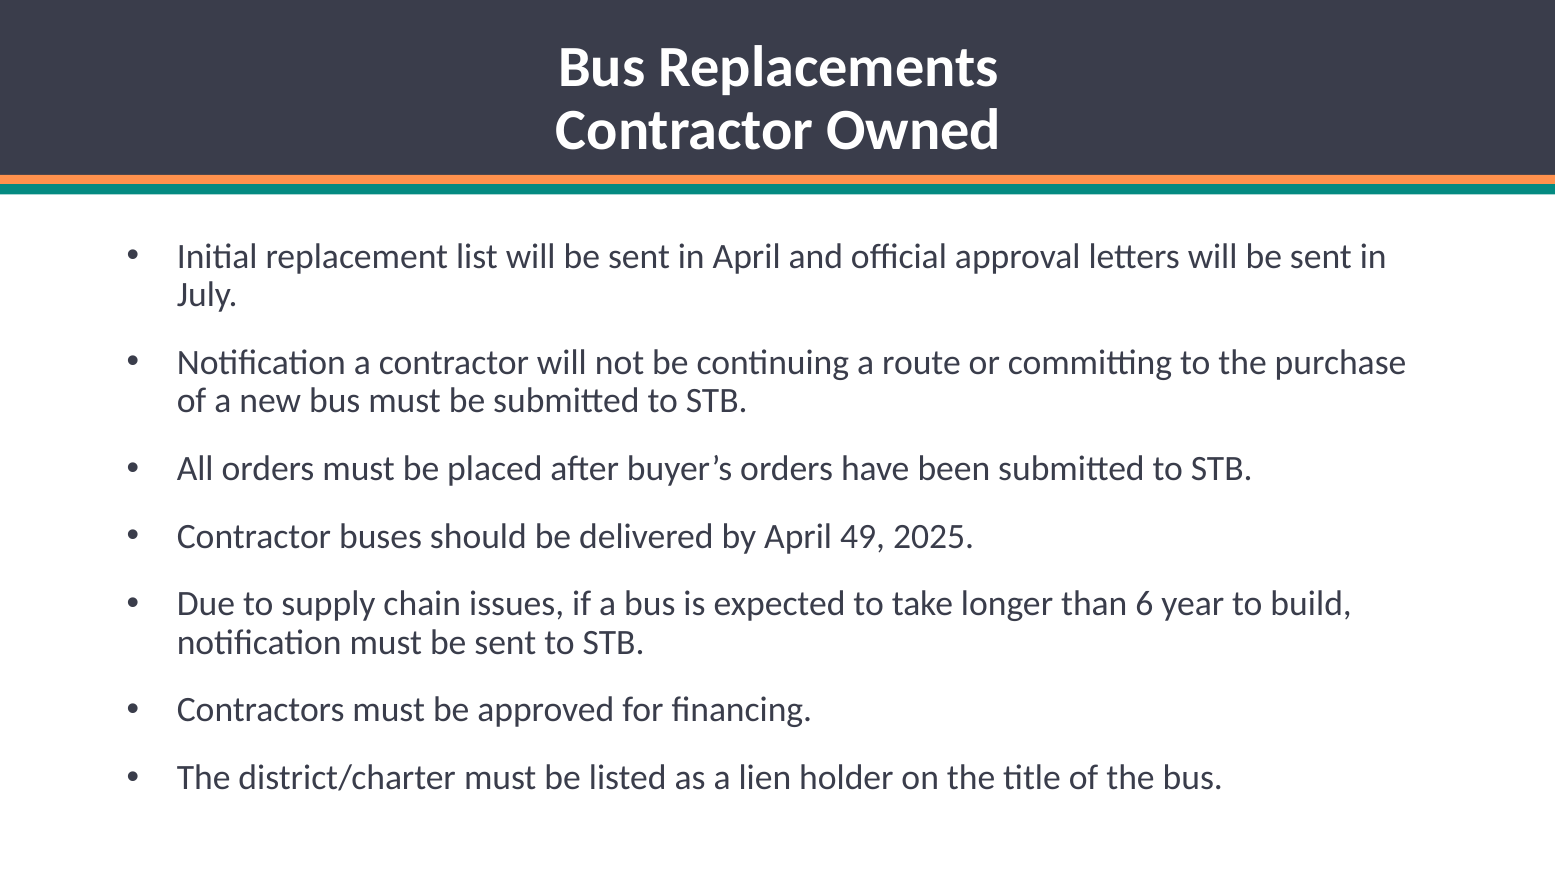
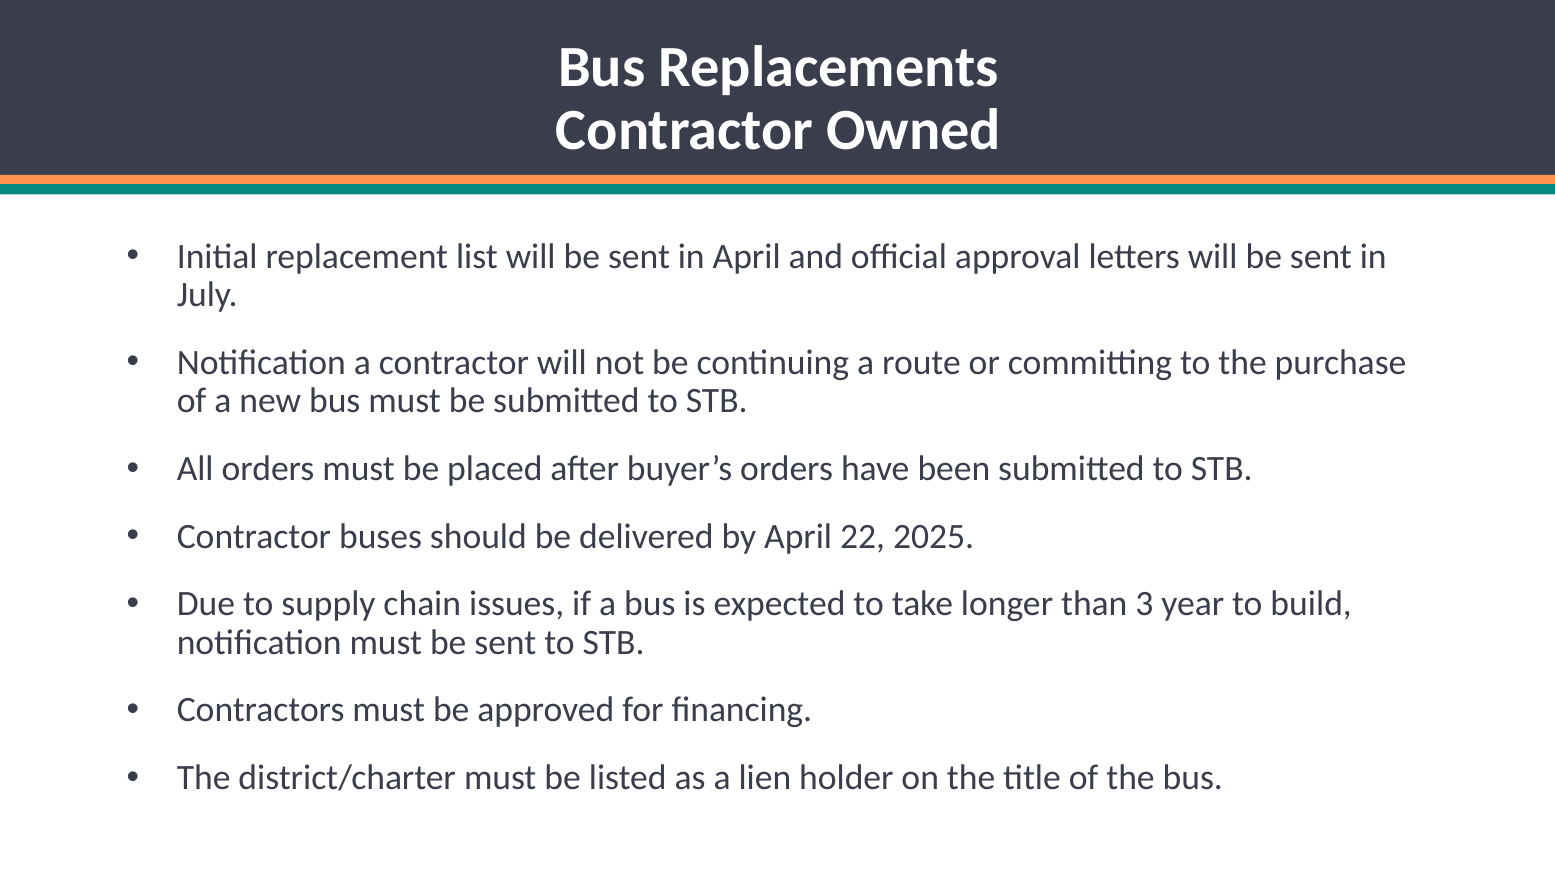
49: 49 -> 22 (863, 536)
6: 6 -> 3 (1144, 604)
